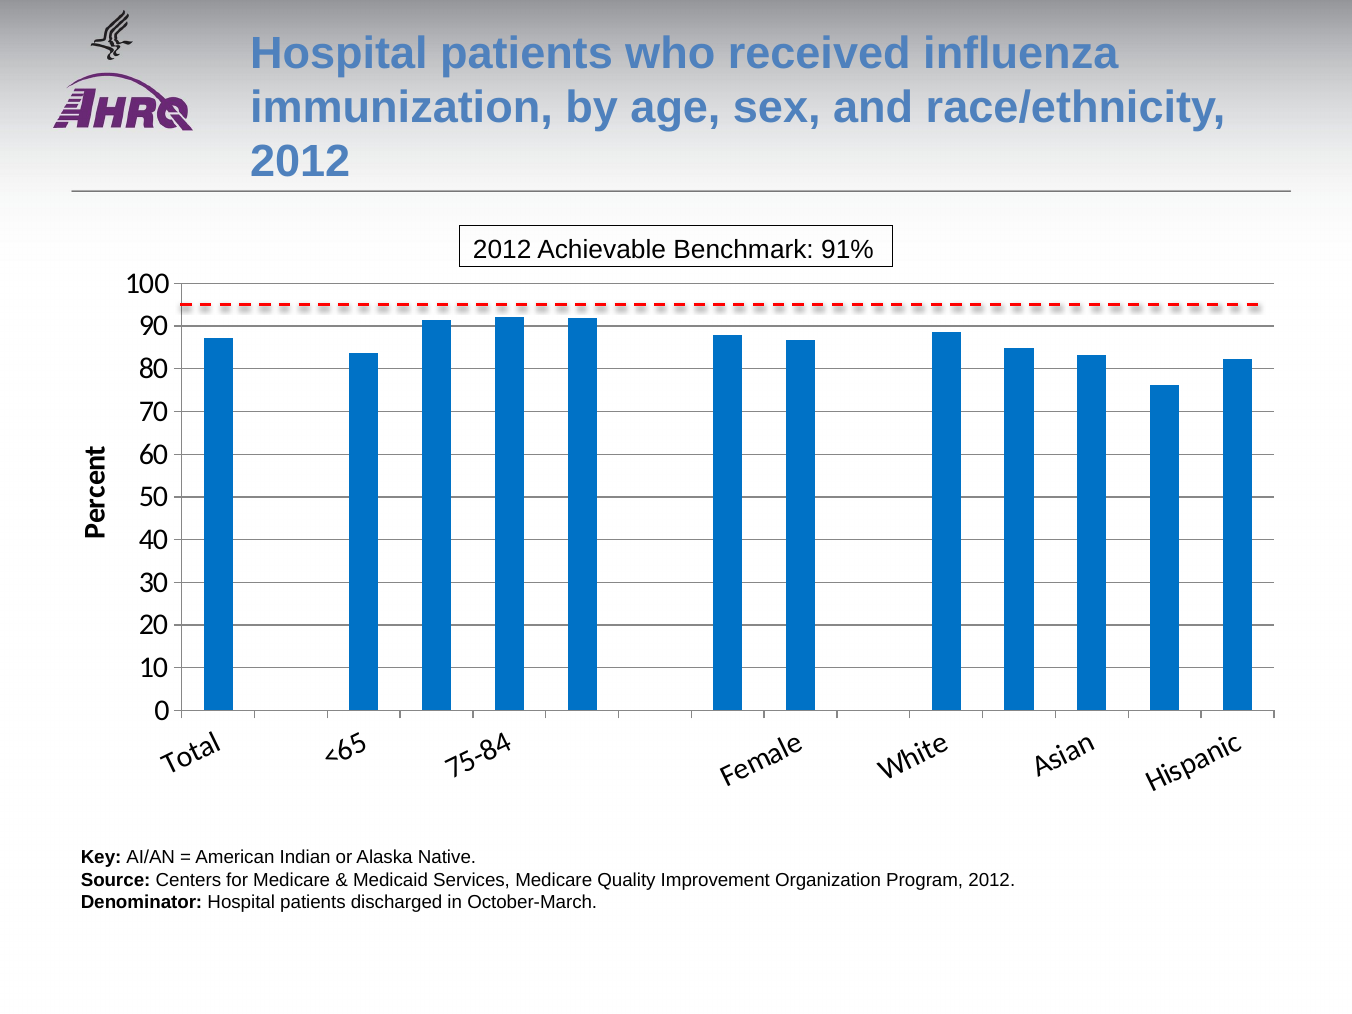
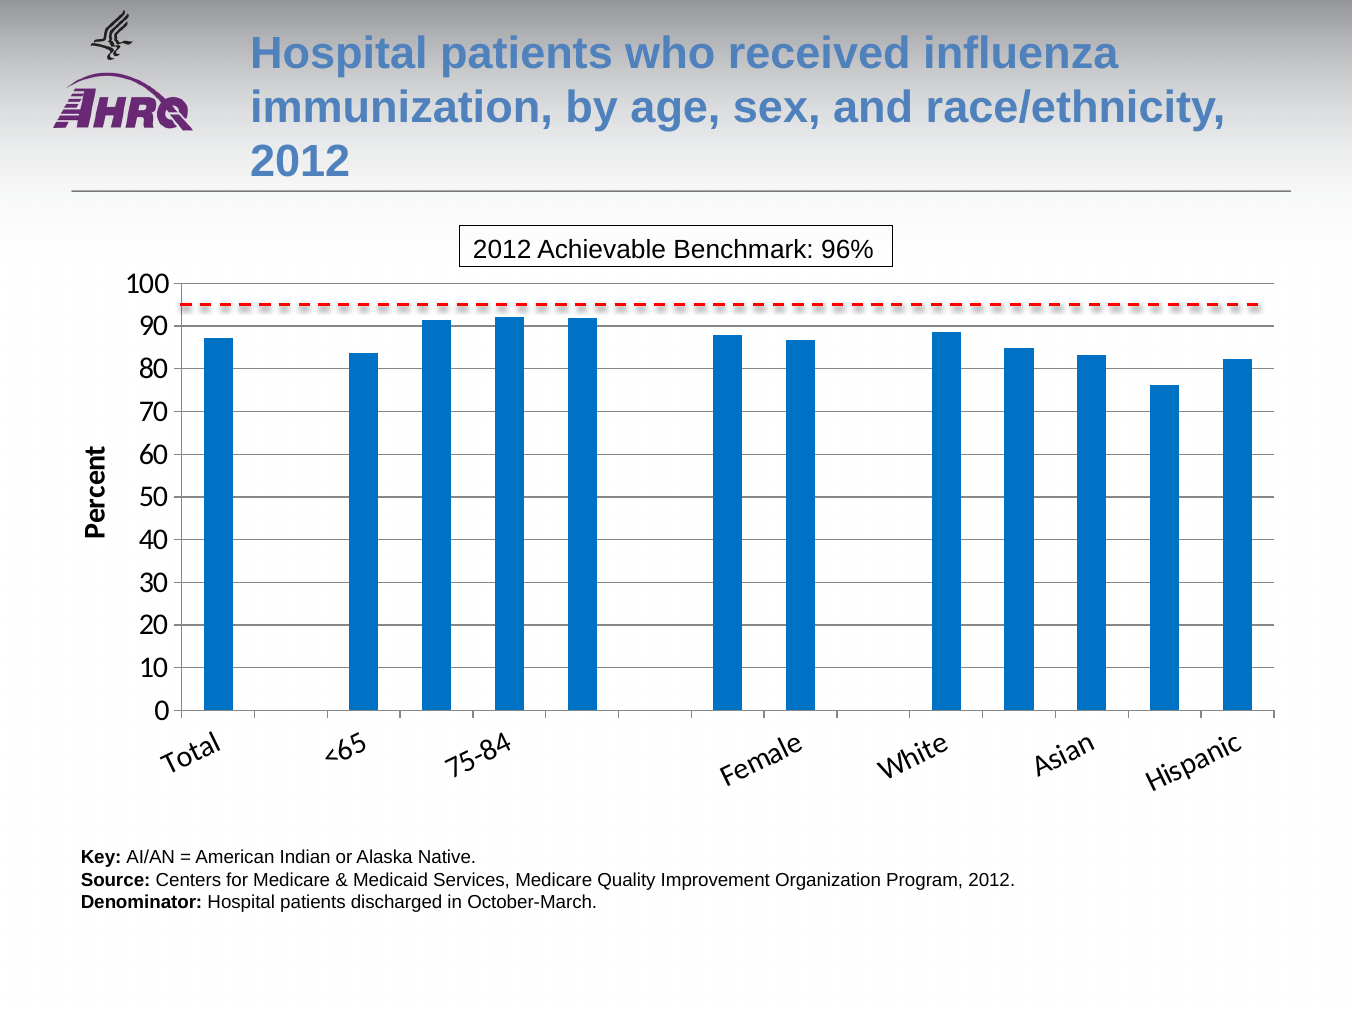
91%: 91% -> 96% (847, 250)
